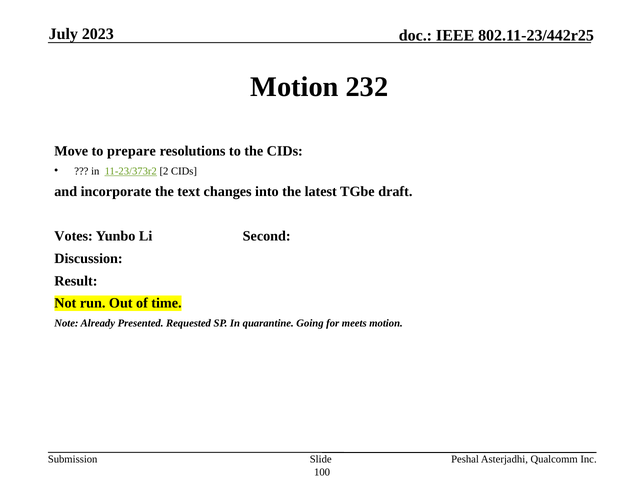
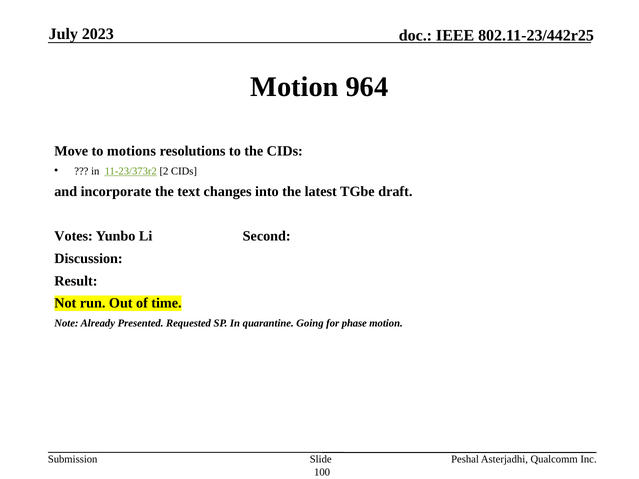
232: 232 -> 964 (367, 87)
prepare: prepare -> motions (131, 151)
meets: meets -> phase (354, 323)
